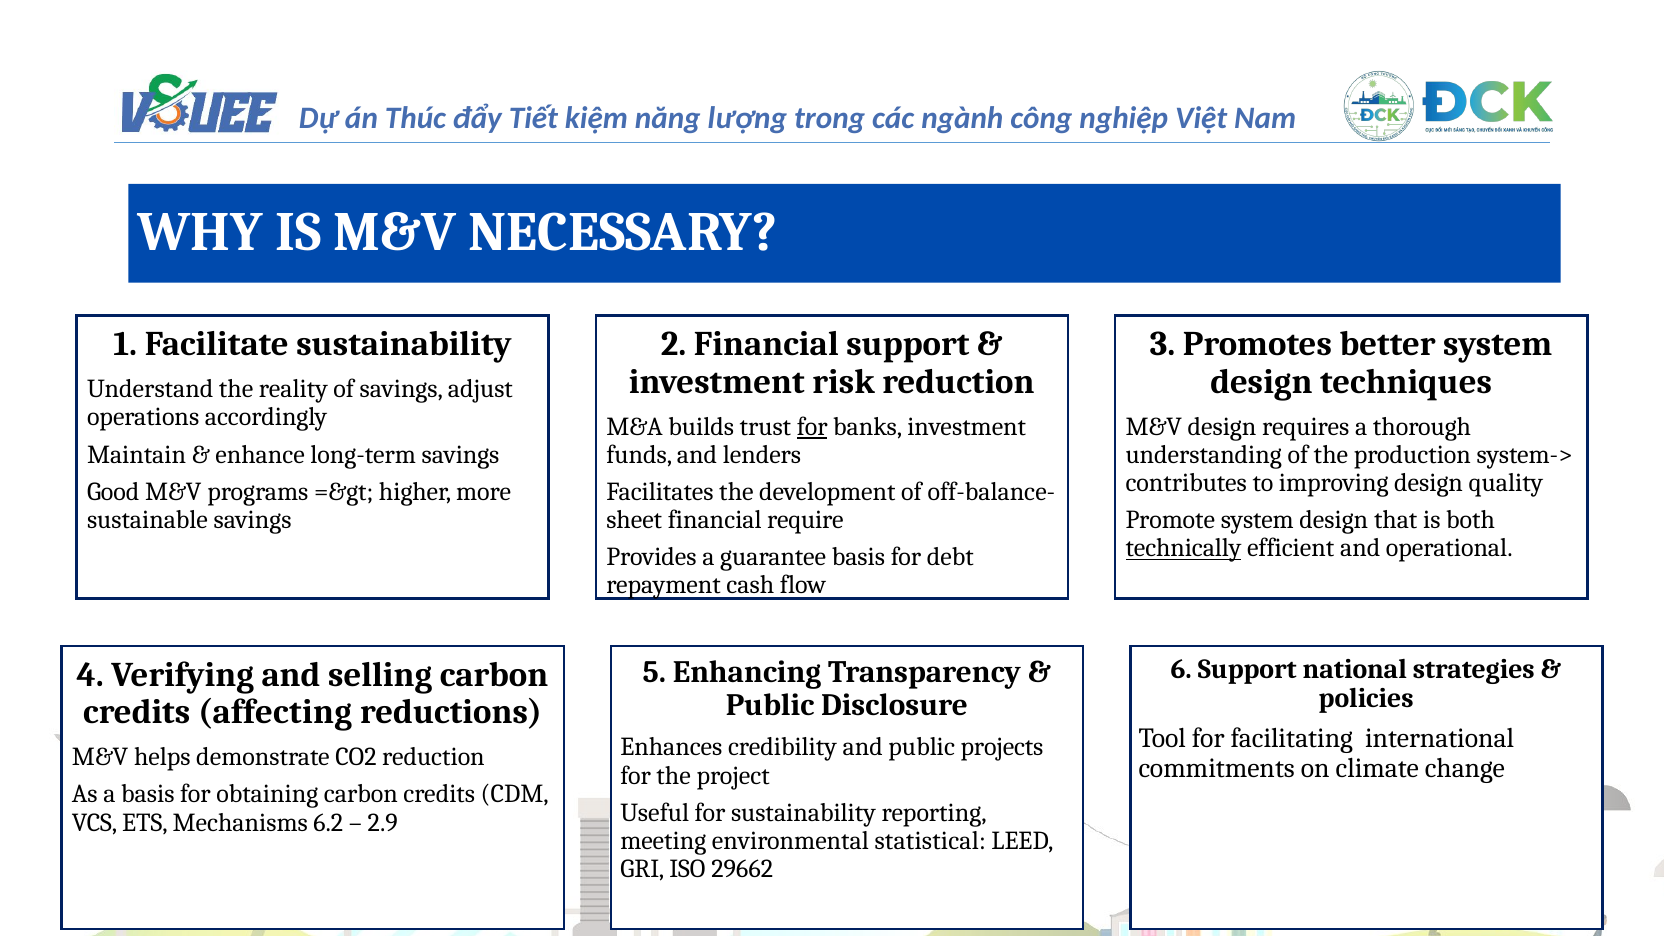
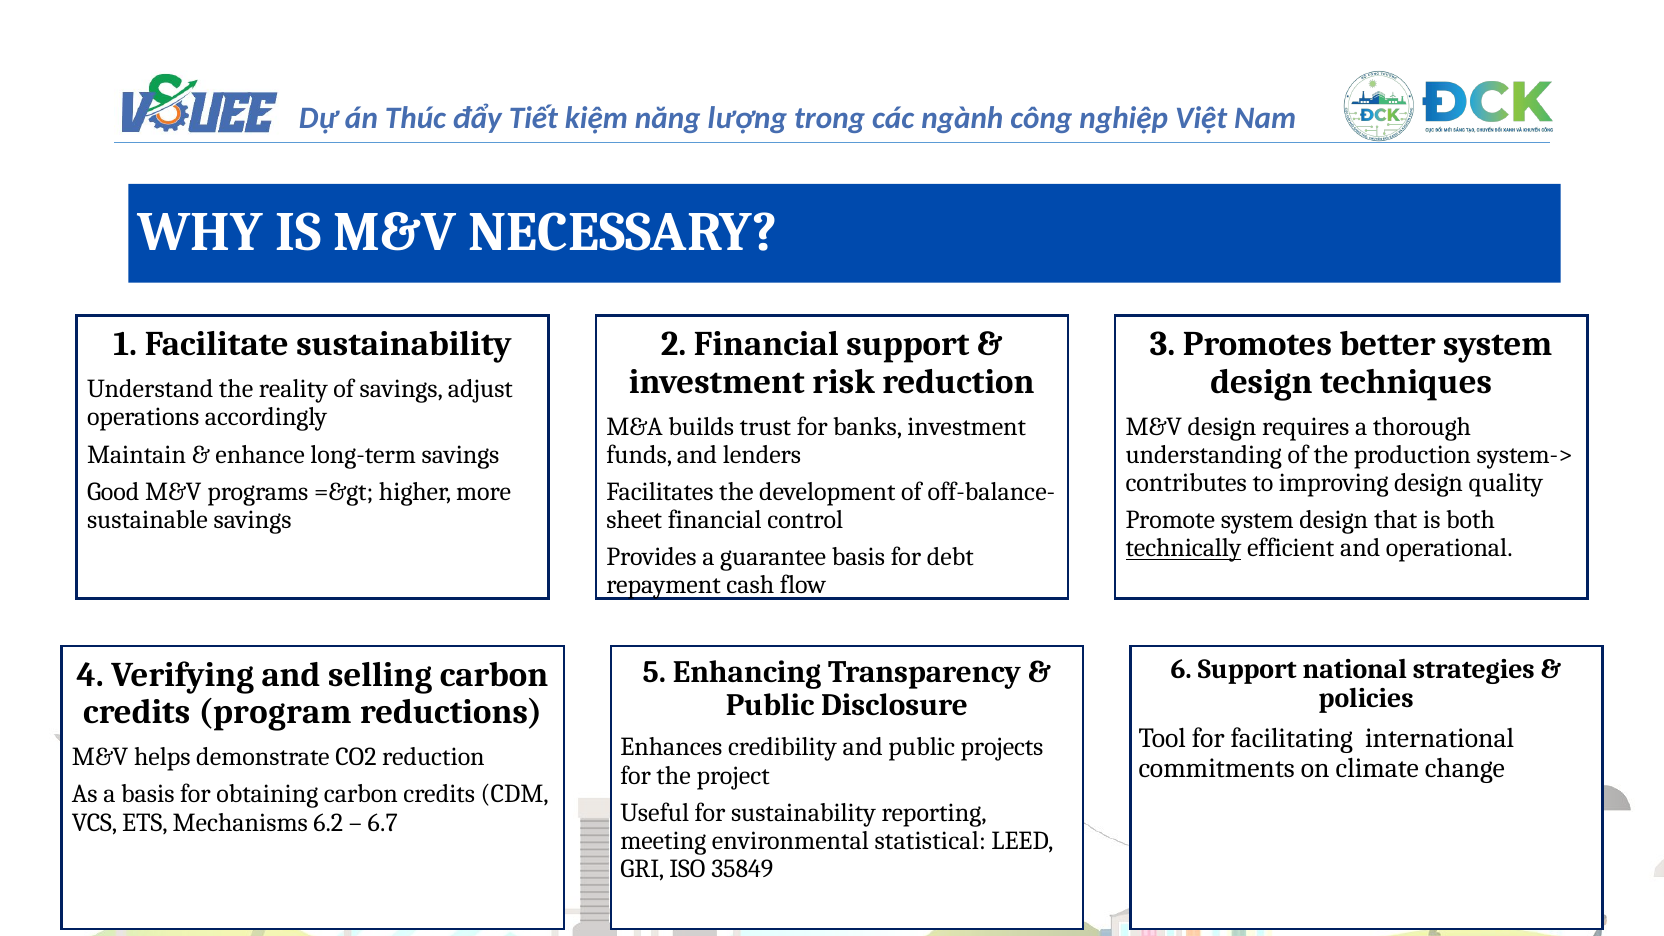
for underline: present -> none (812, 427)
require: require -> control (805, 520)
affecting: affecting -> program (275, 712)
2.9: 2.9 -> 6.7 (383, 822)
29662: 29662 -> 35849 (742, 869)
